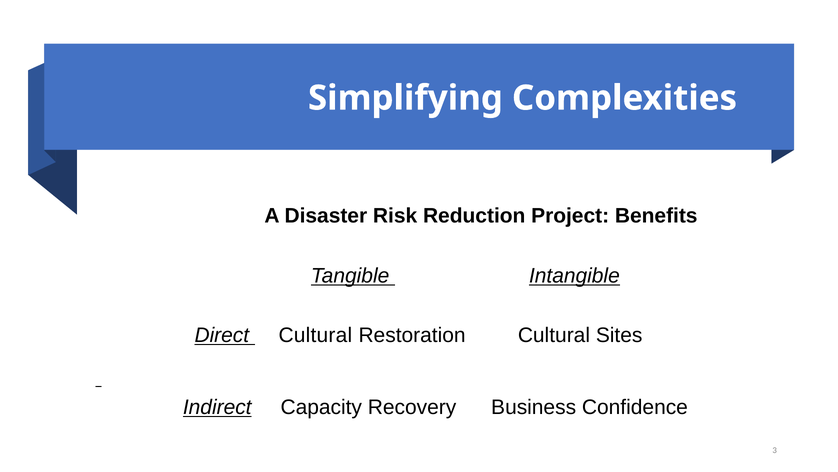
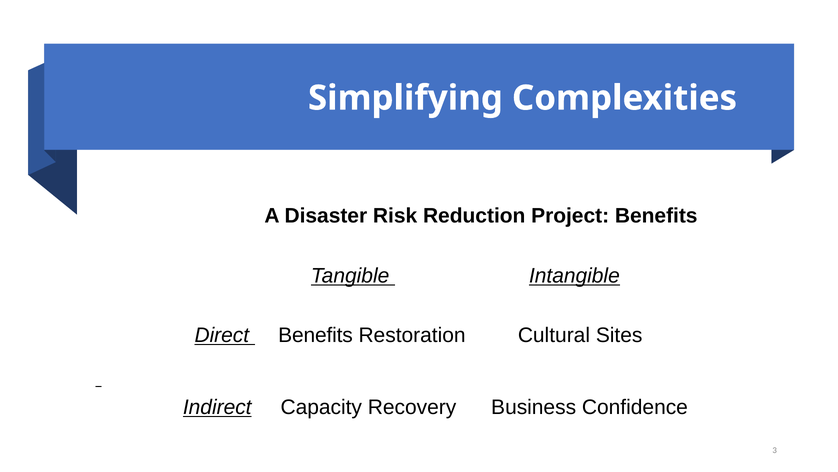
Direct Cultural: Cultural -> Benefits (316, 335)
